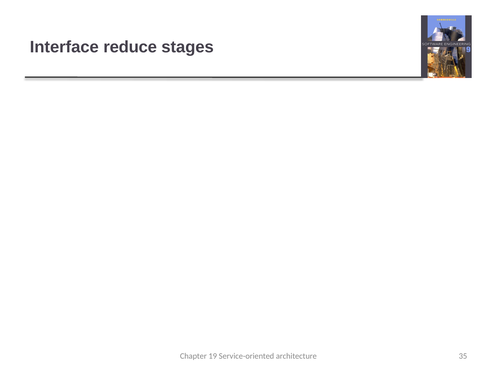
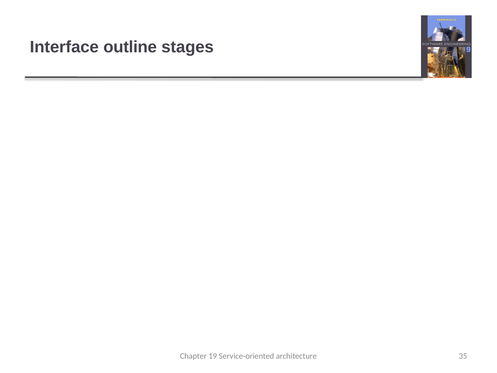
reduce: reduce -> outline (130, 47)
